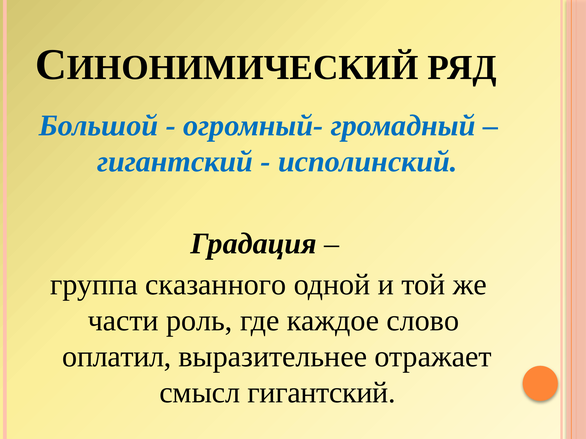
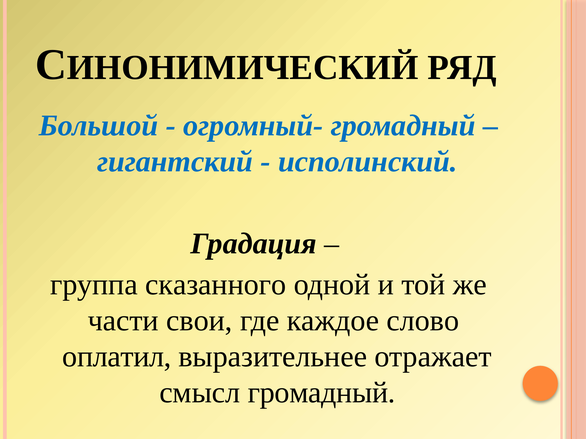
роль: роль -> свои (199, 321)
смысл гигантский: гигантский -> громадный (322, 393)
